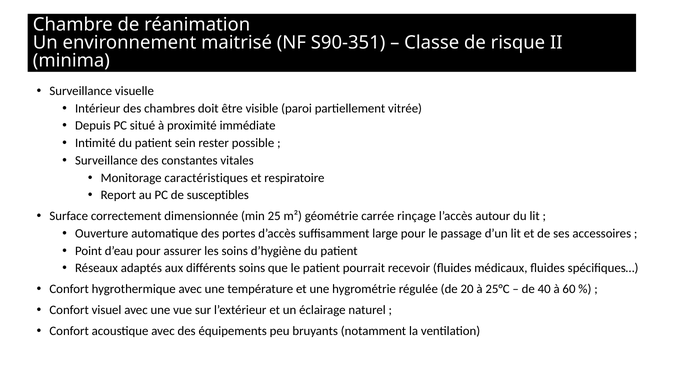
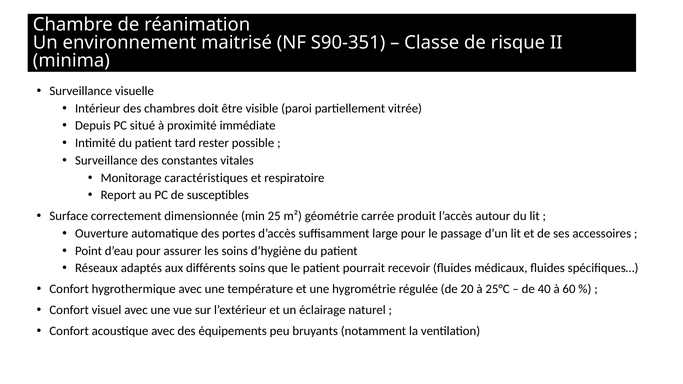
sein: sein -> tard (185, 143)
rinçage: rinçage -> produit (417, 216)
